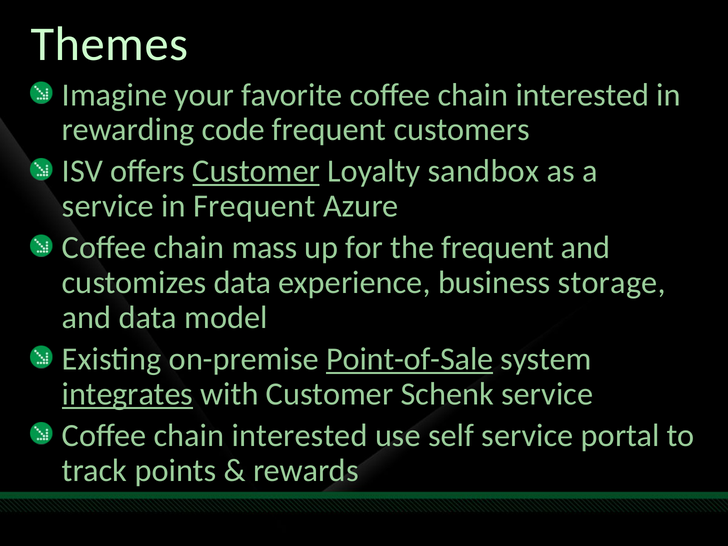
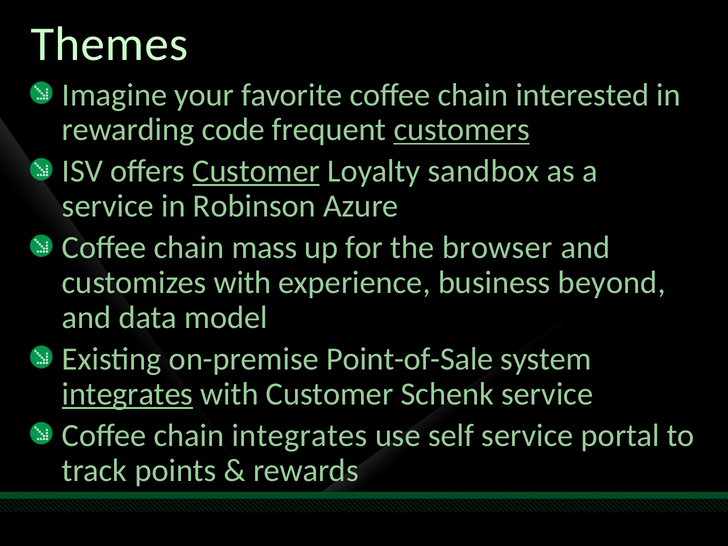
customers underline: none -> present (462, 130)
in Frequent: Frequent -> Robinson (254, 206)
the frequent: frequent -> browser (497, 248)
customizes data: data -> with (243, 283)
storage: storage -> beyond (612, 283)
Point-of-Sale underline: present -> none (410, 359)
interested: interested -> integrates (300, 435)
